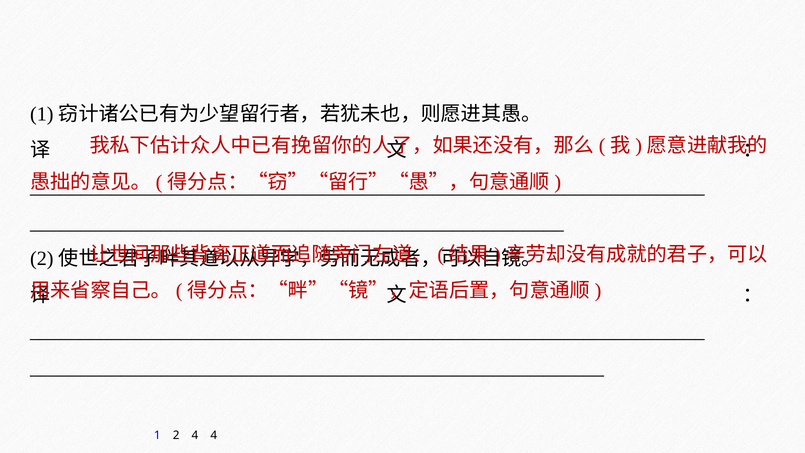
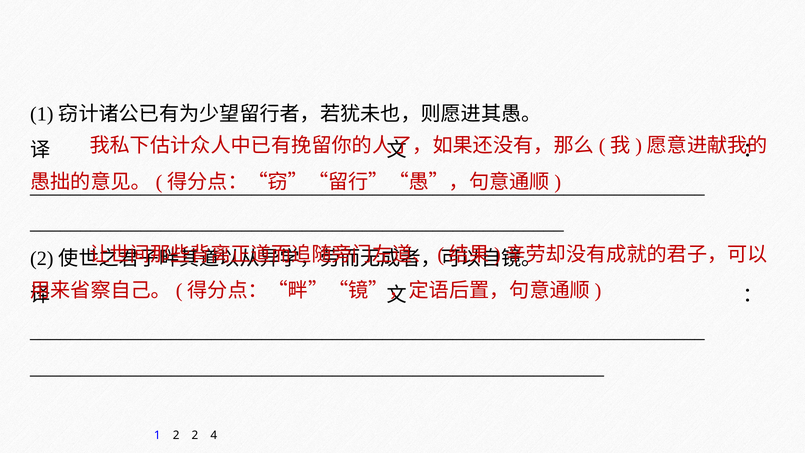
2 4: 4 -> 2 (195, 435)
